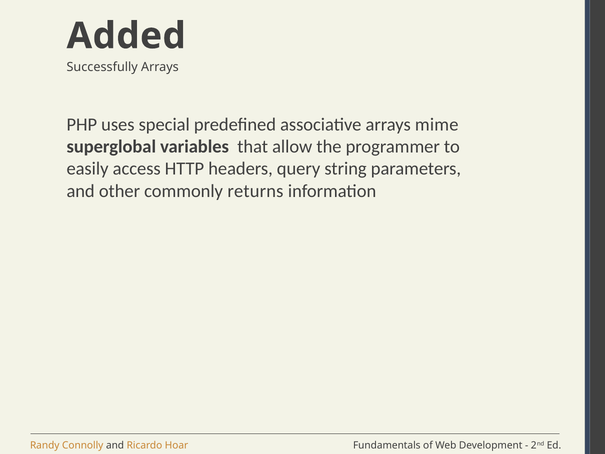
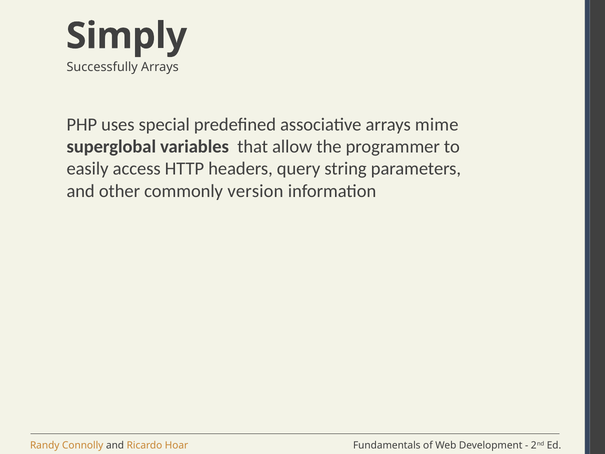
Added: Added -> Simply (127, 36)
returns: returns -> version (255, 191)
